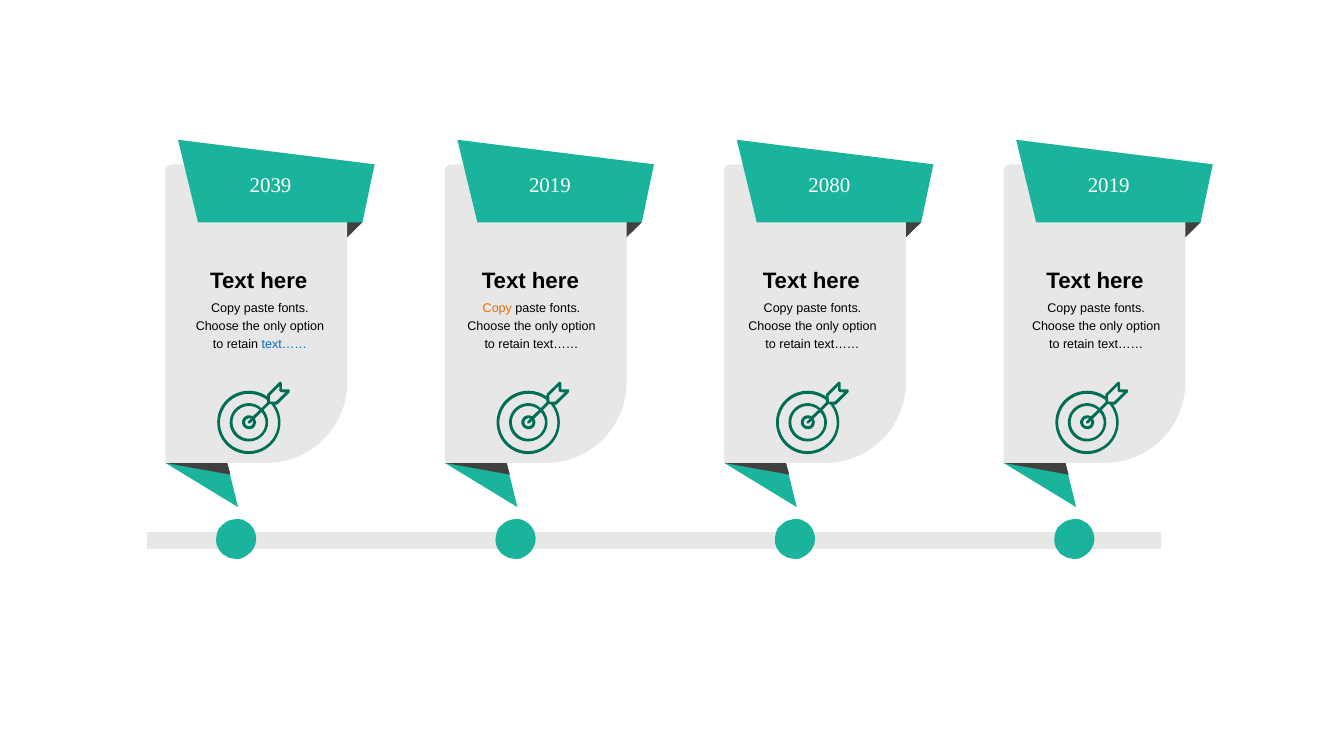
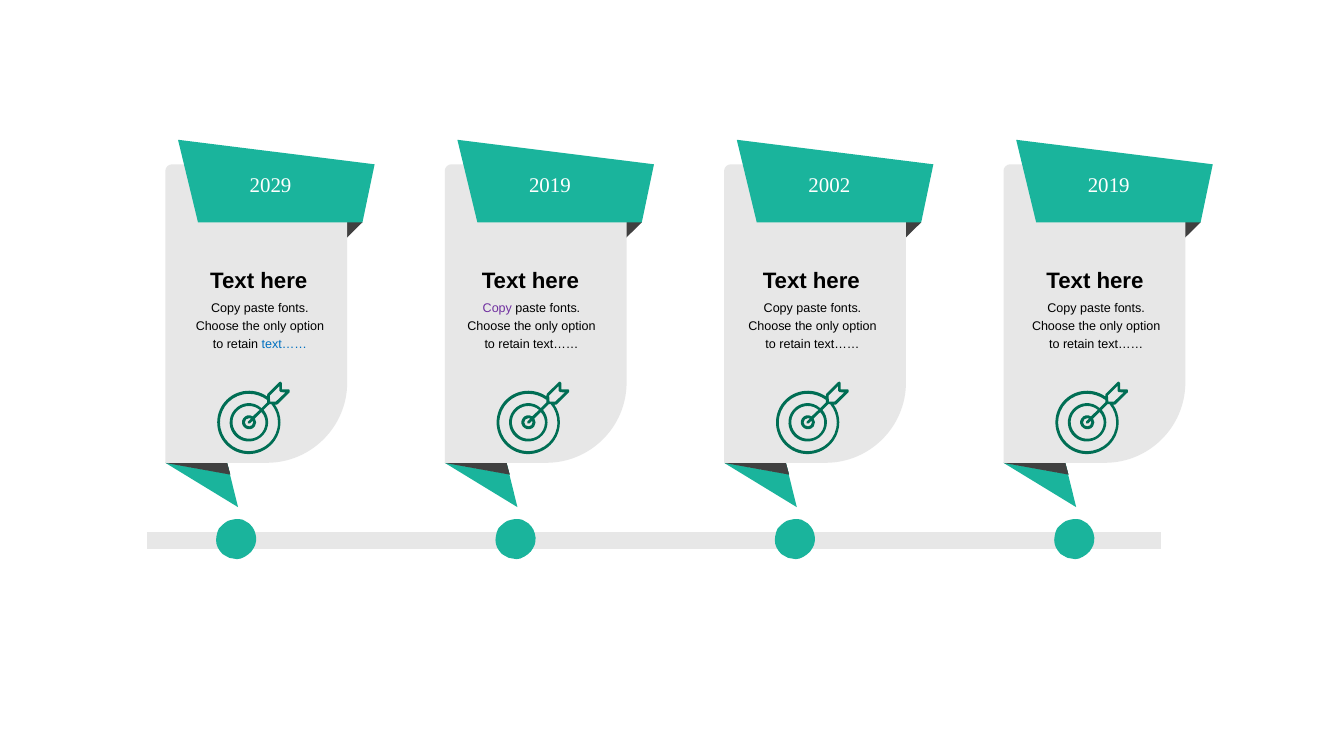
2039: 2039 -> 2029 (271, 185)
2080: 2080 -> 2002 (829, 185)
Copy colour: orange -> purple (497, 309)
